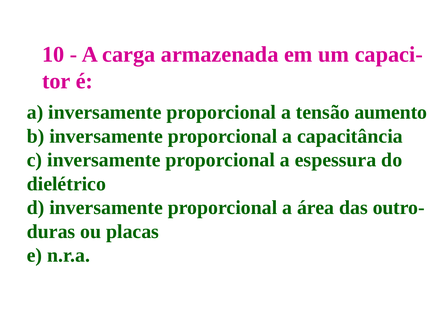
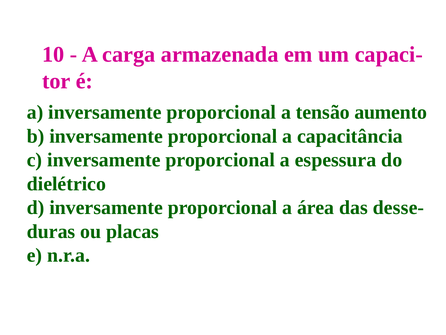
outro-: outro- -> desse- (398, 207)
